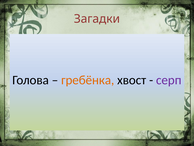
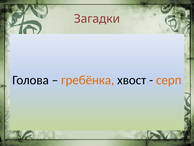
серп colour: purple -> orange (169, 80)
